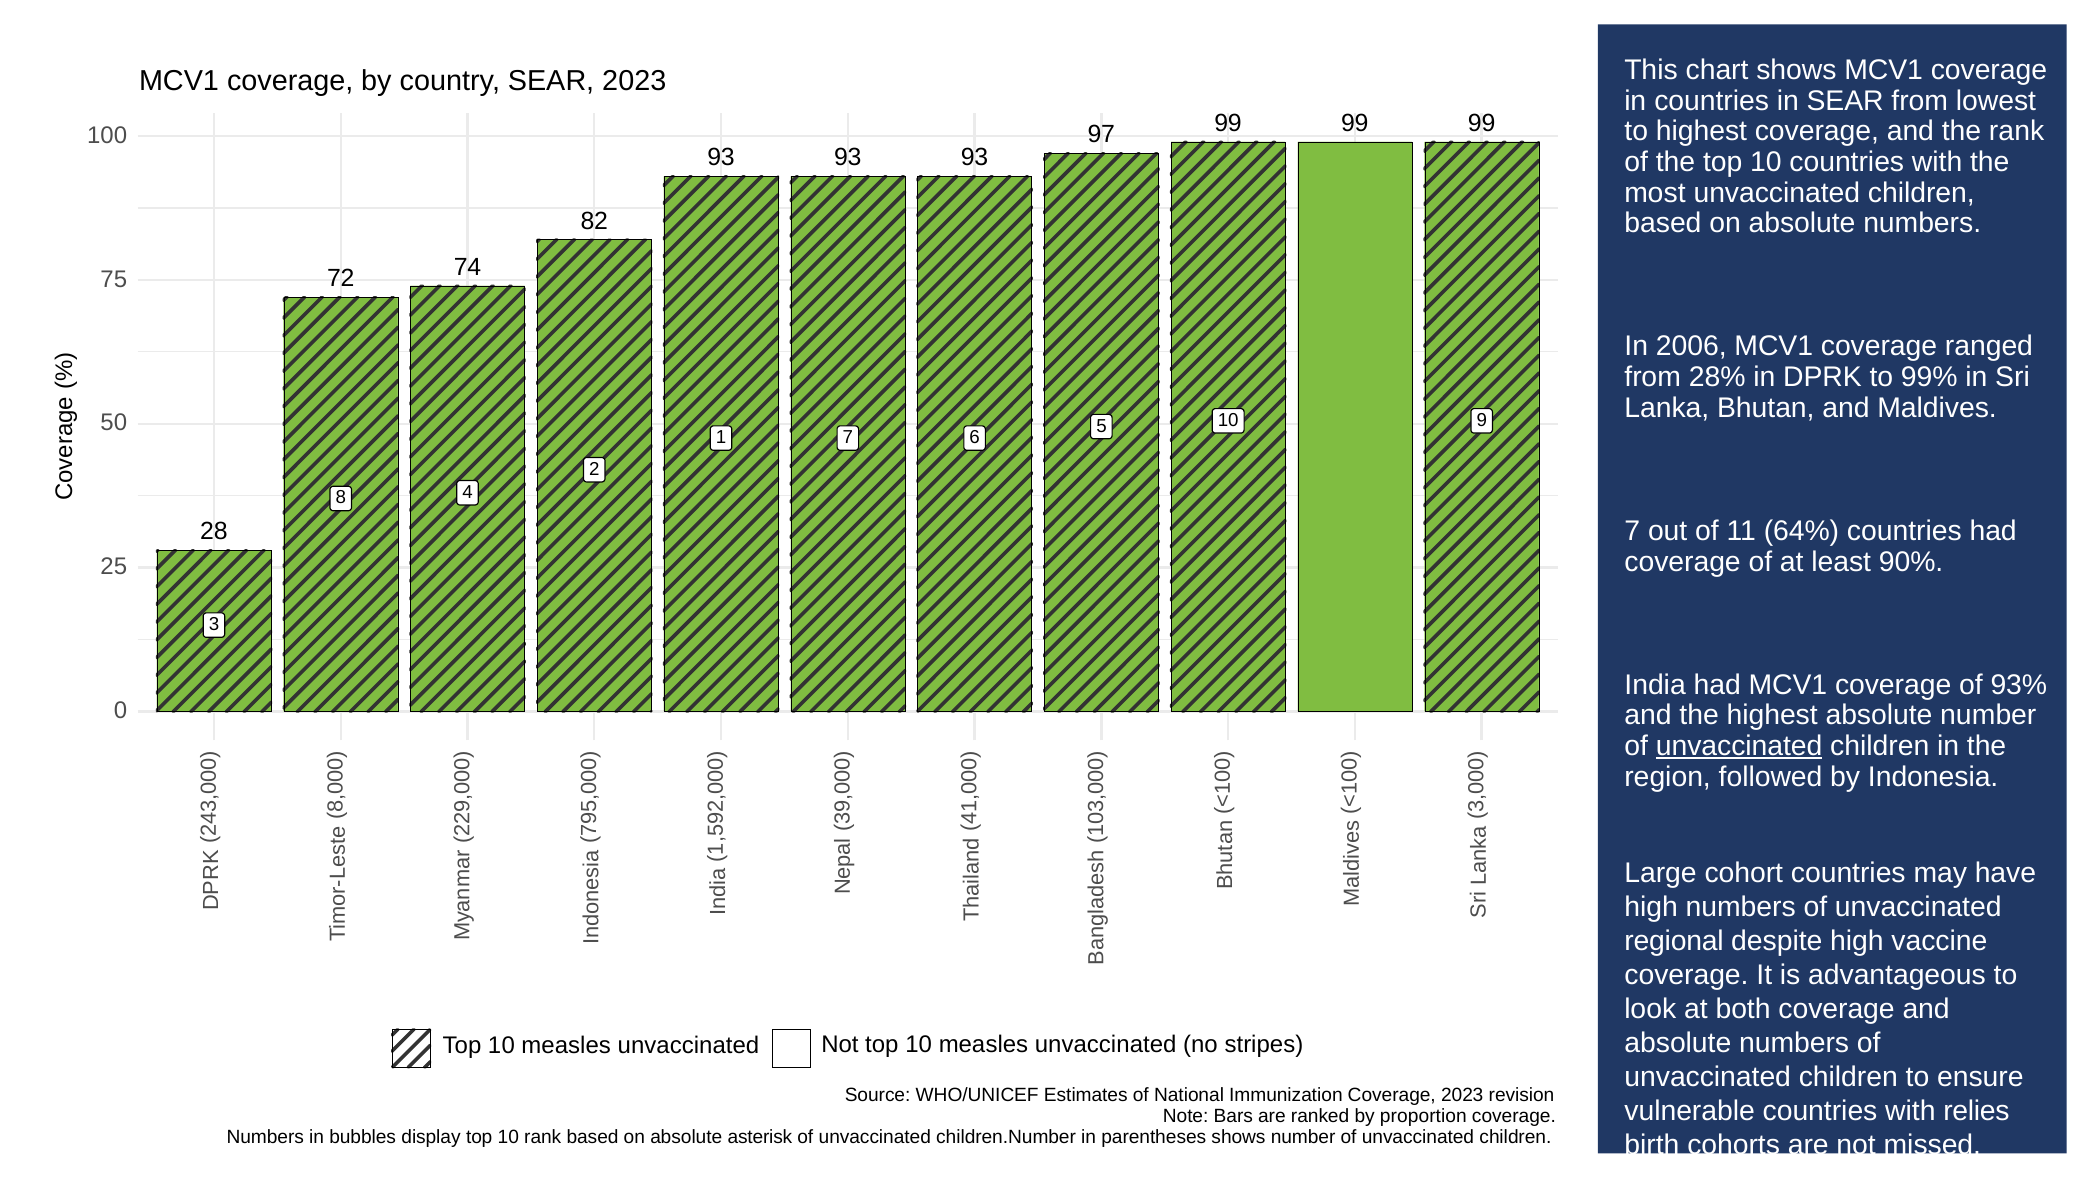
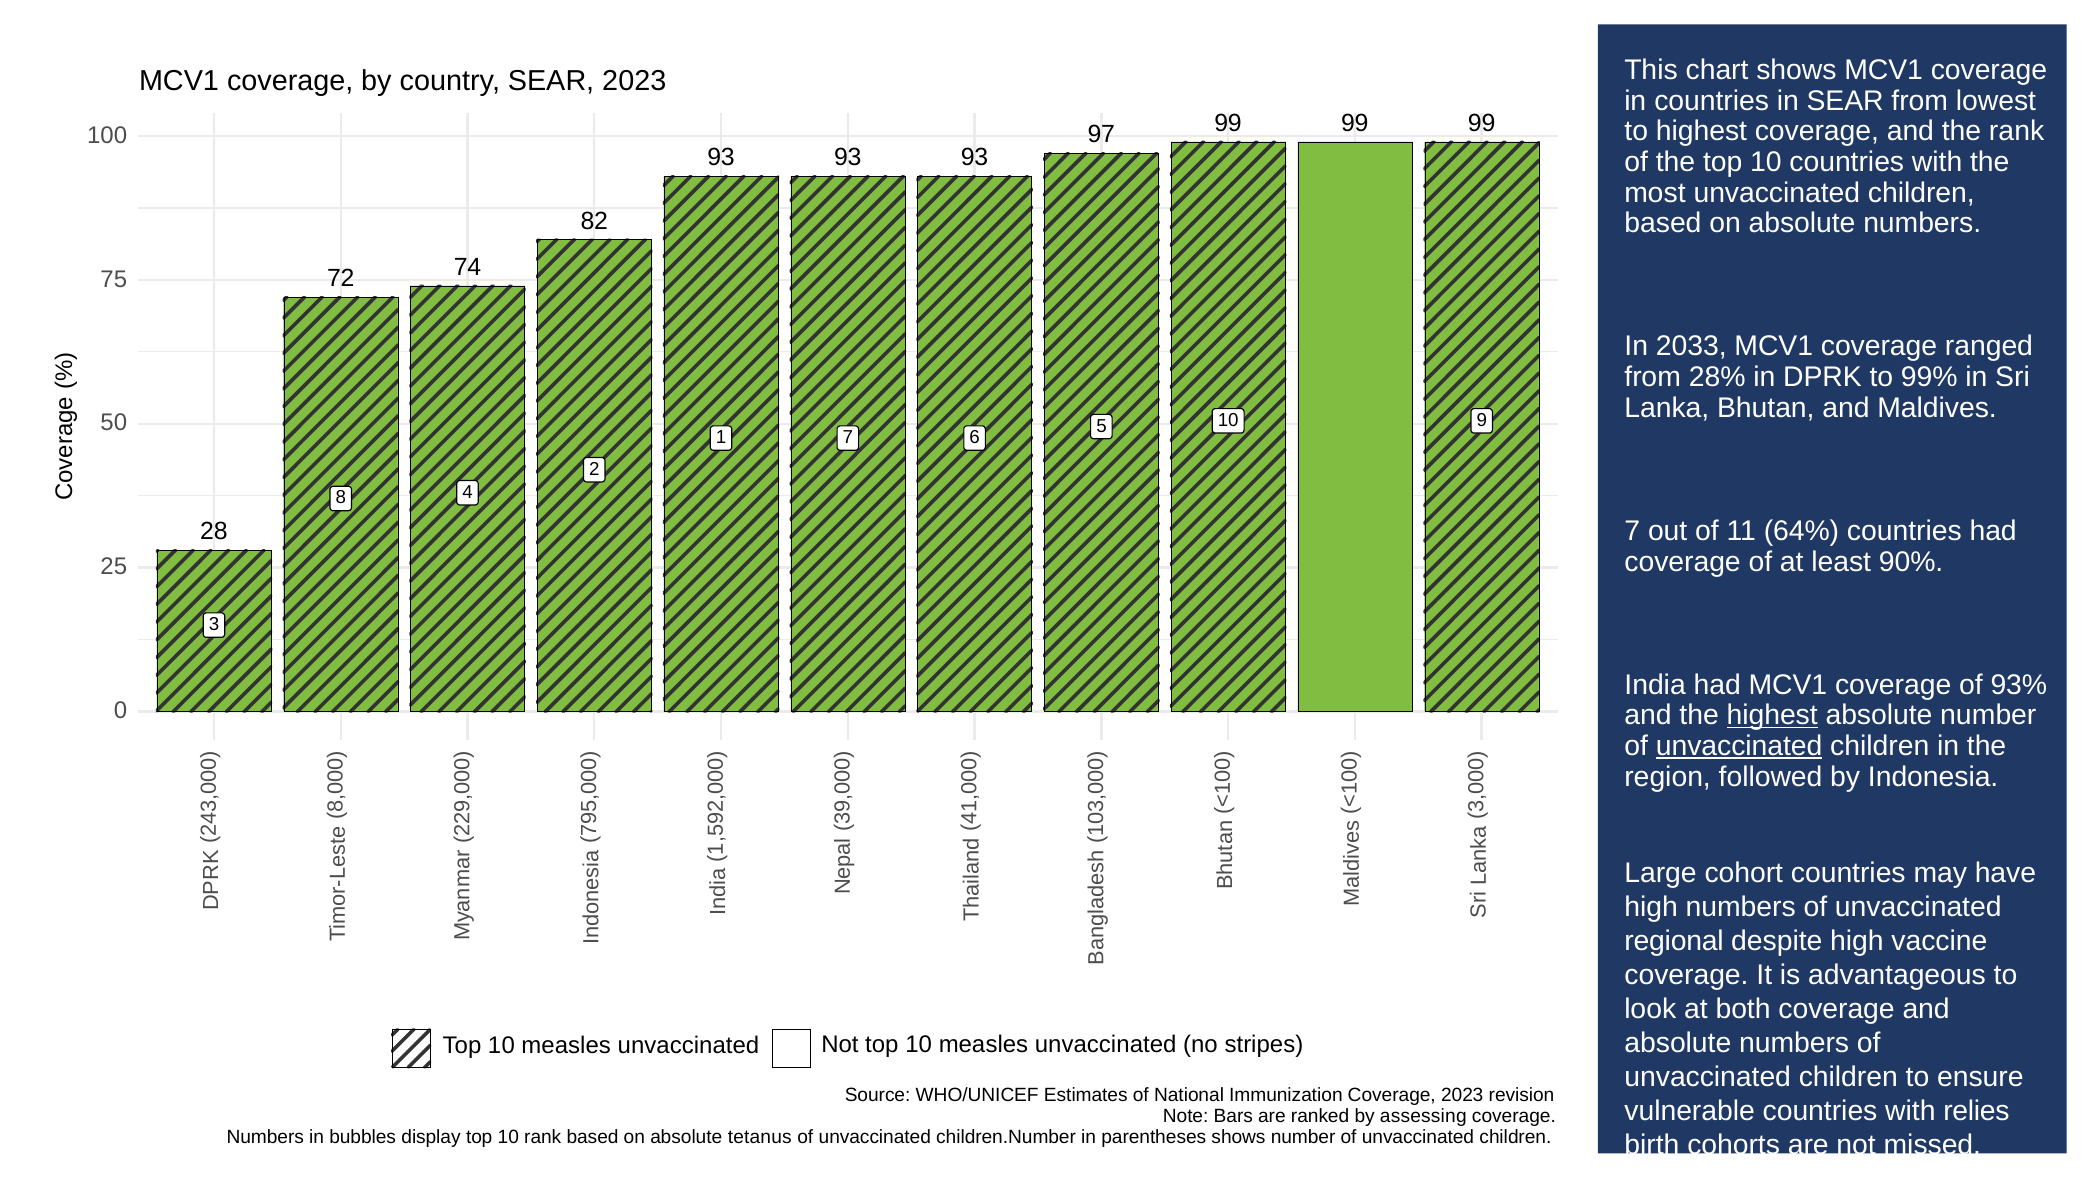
2006: 2006 -> 2033 (1691, 346)
highest underline: none -> present (1772, 715)
proportion: proportion -> assessing (1423, 1115)
asterisk: asterisk -> tetanus (760, 1136)
